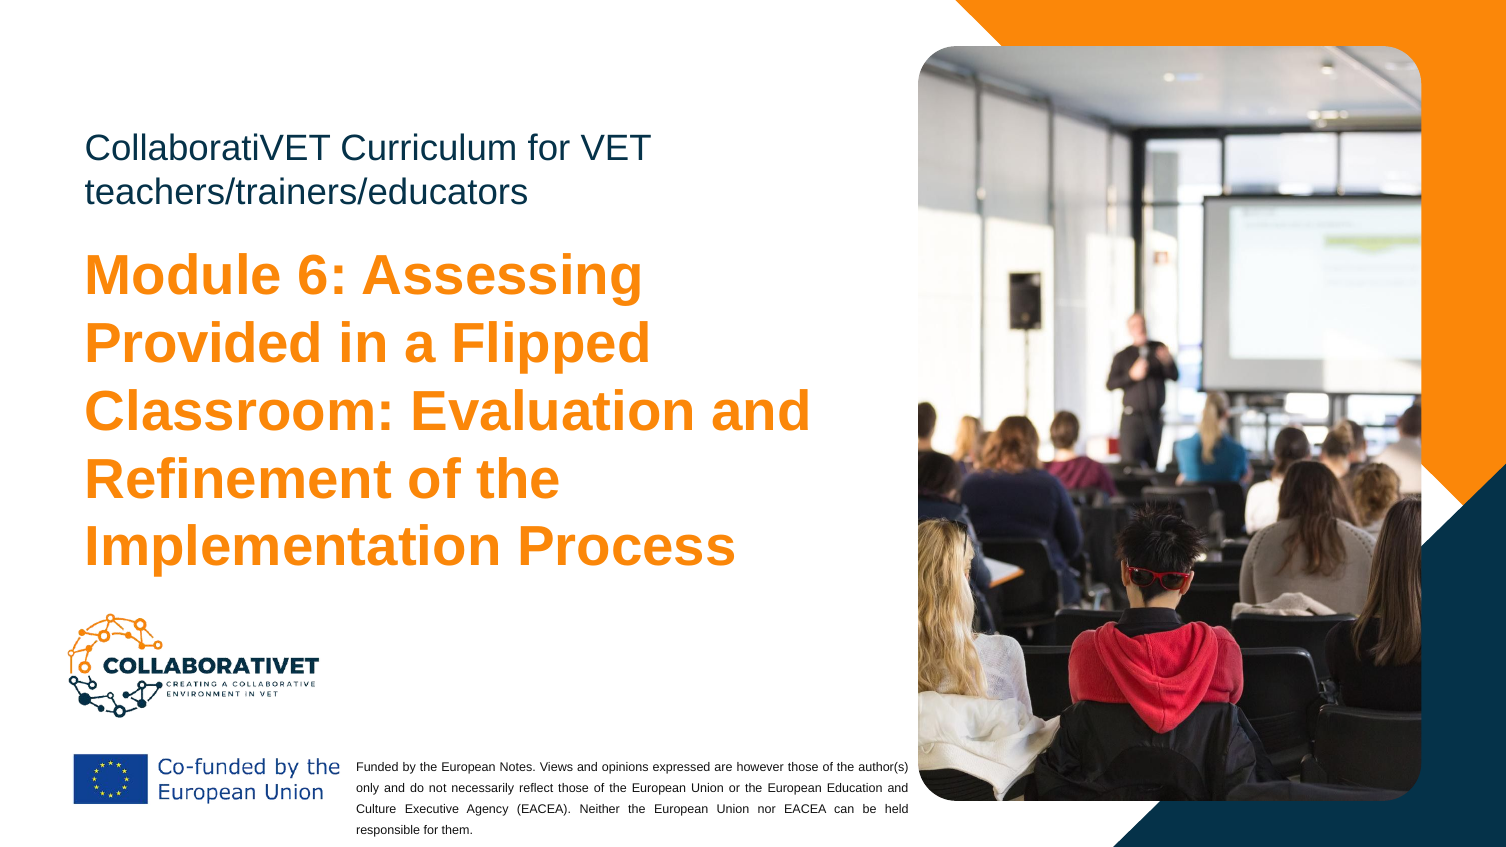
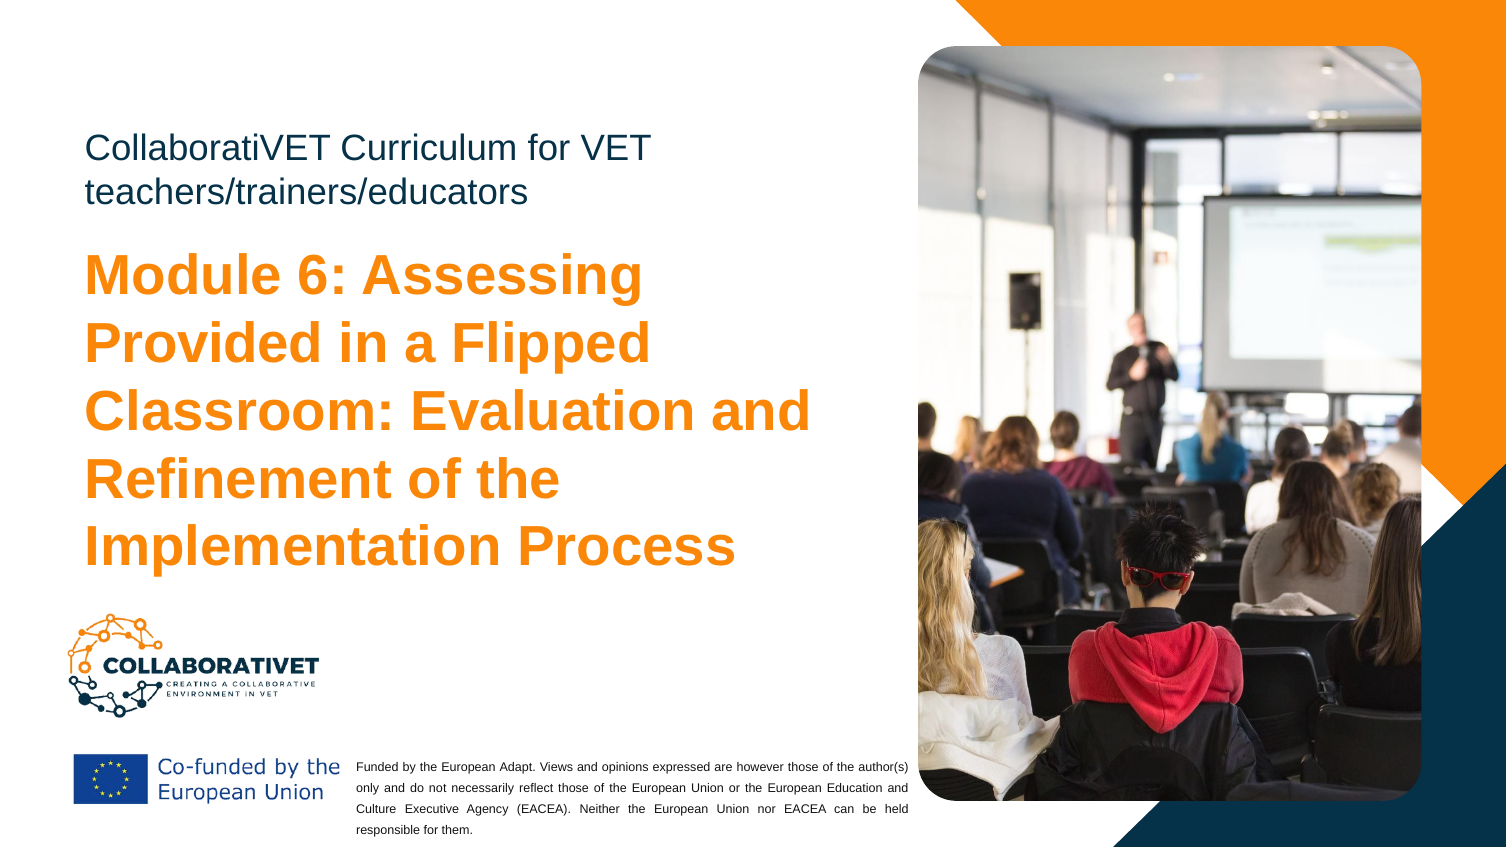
Notes: Notes -> Adapt (518, 768)
